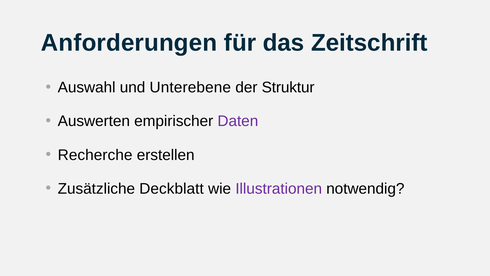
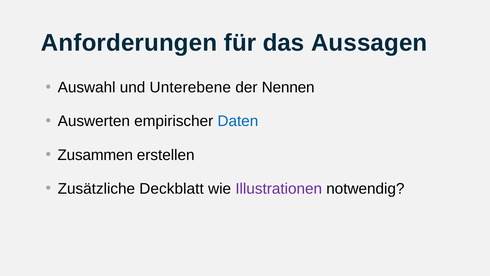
Zeitschrift: Zeitschrift -> Aussagen (369, 43)
Struktur: Struktur -> Nennen (288, 87)
Daten colour: purple -> blue (238, 121)
Recherche: Recherche -> Zusammen (95, 155)
